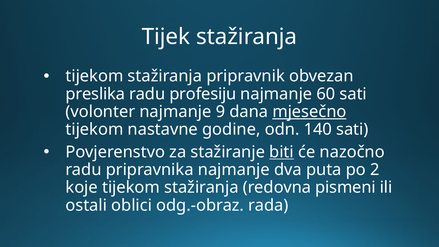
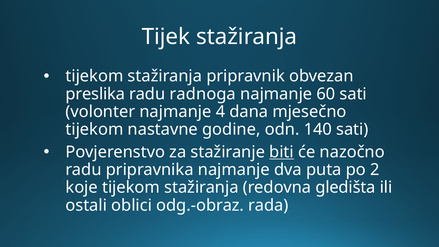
profesiju: profesiju -> radnoga (203, 94)
9: 9 -> 4 (220, 112)
mjesečno underline: present -> none (309, 112)
pismeni: pismeni -> gledišta (345, 187)
